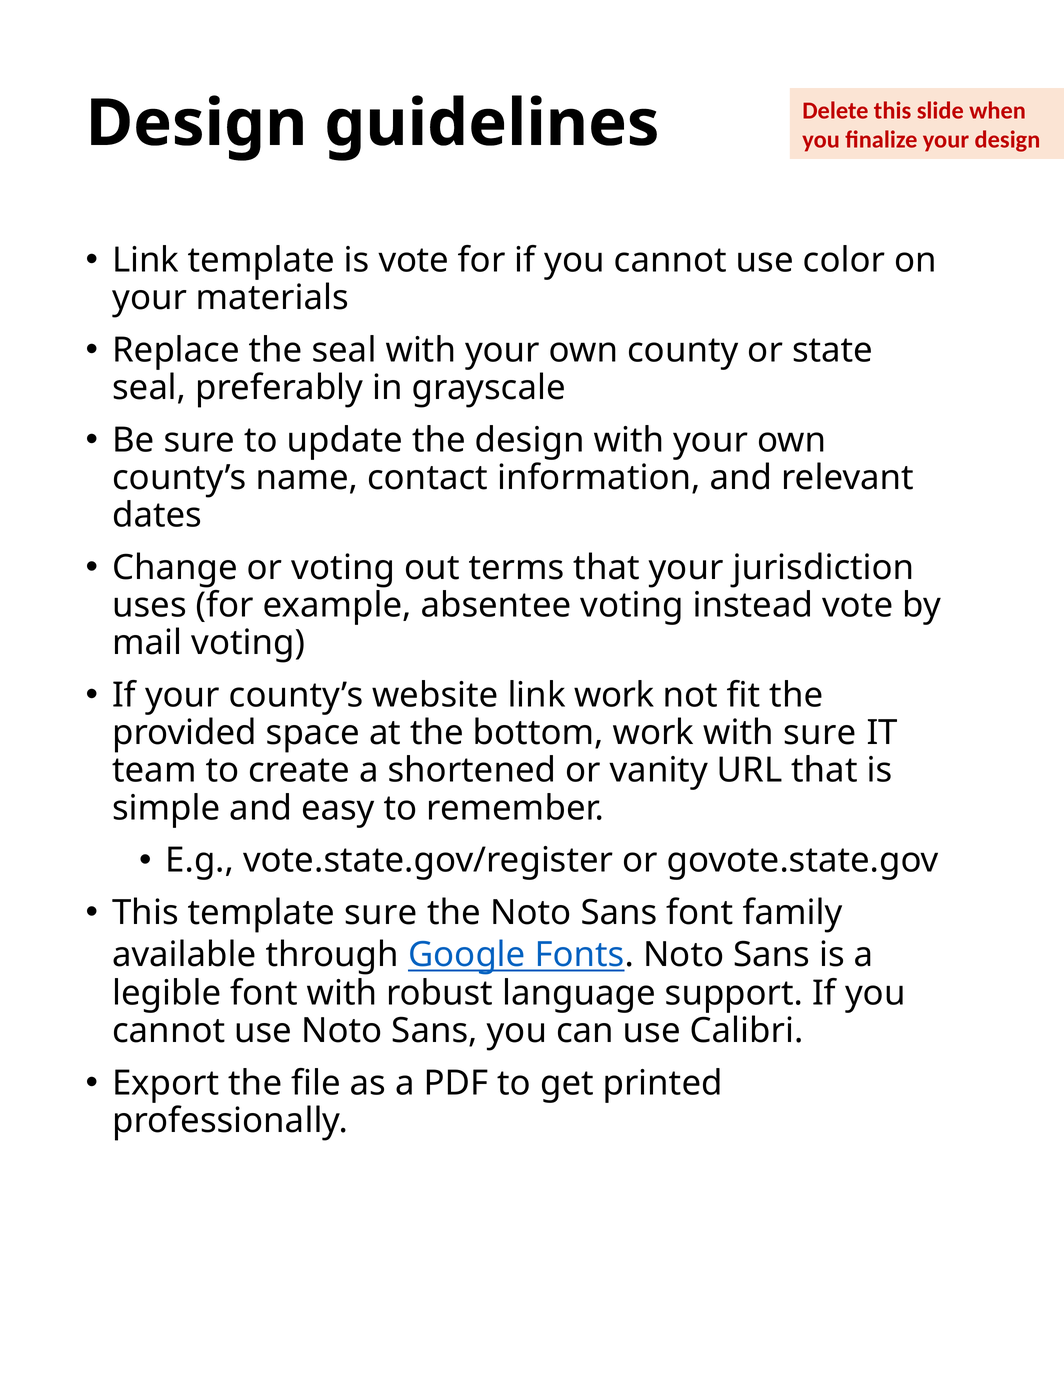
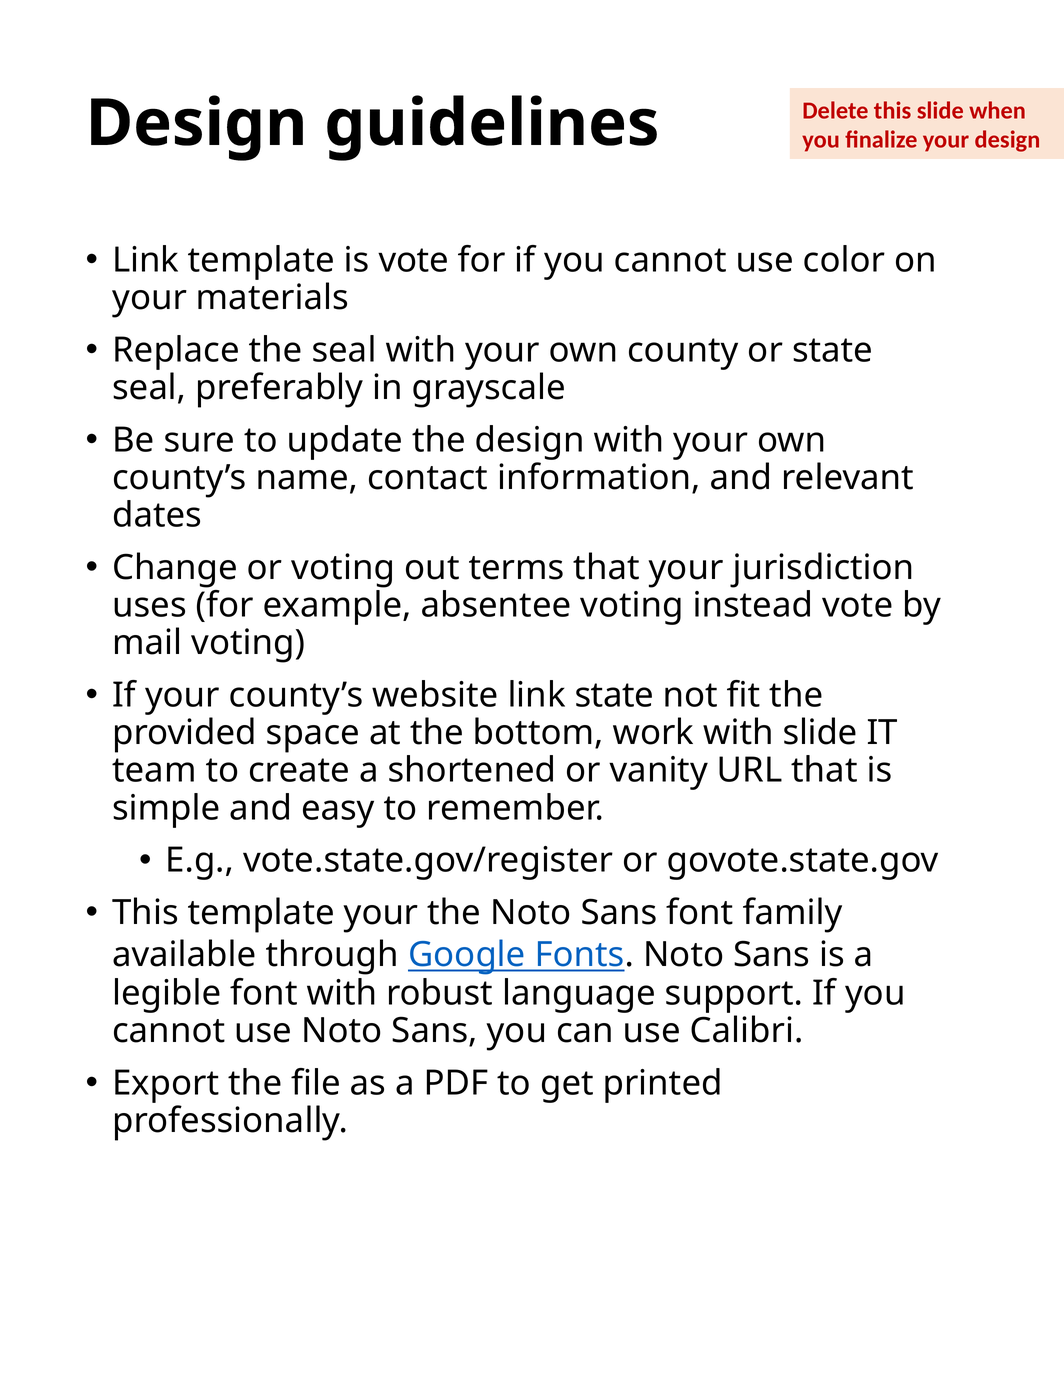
link work: work -> state (614, 695)
with sure: sure -> slide (820, 733)
template sure: sure -> your (381, 913)
